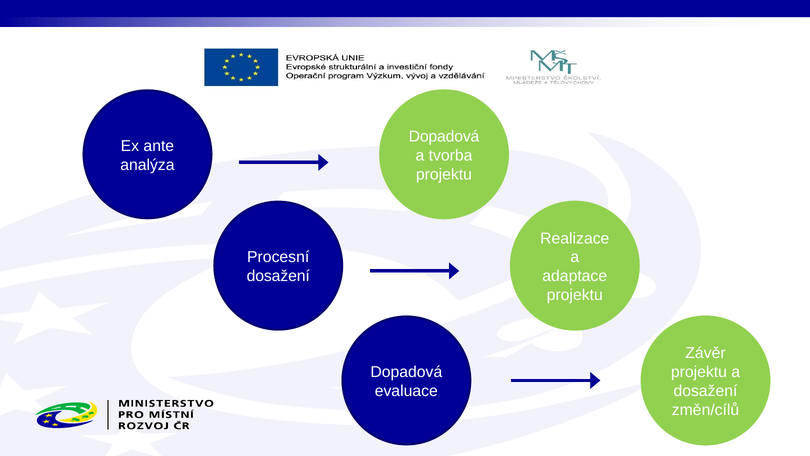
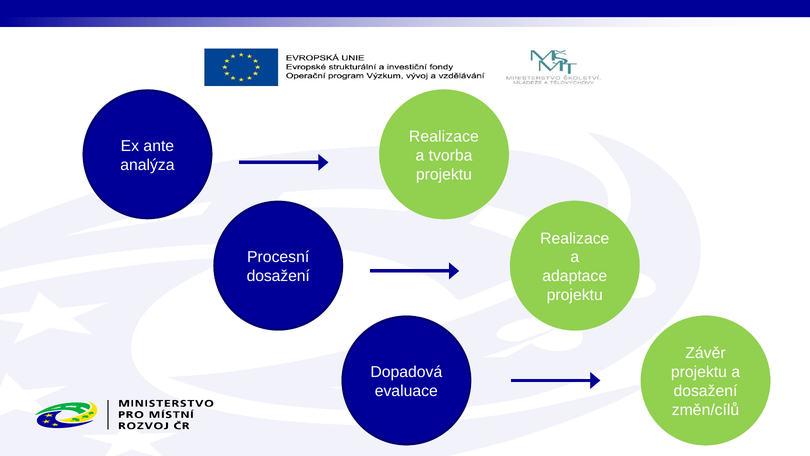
Dopadová: Dopadová -> Realizace (444, 136)
